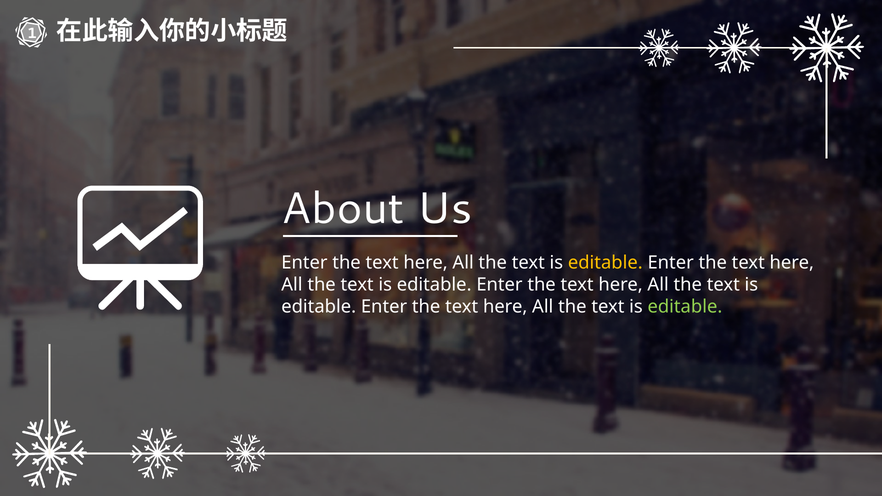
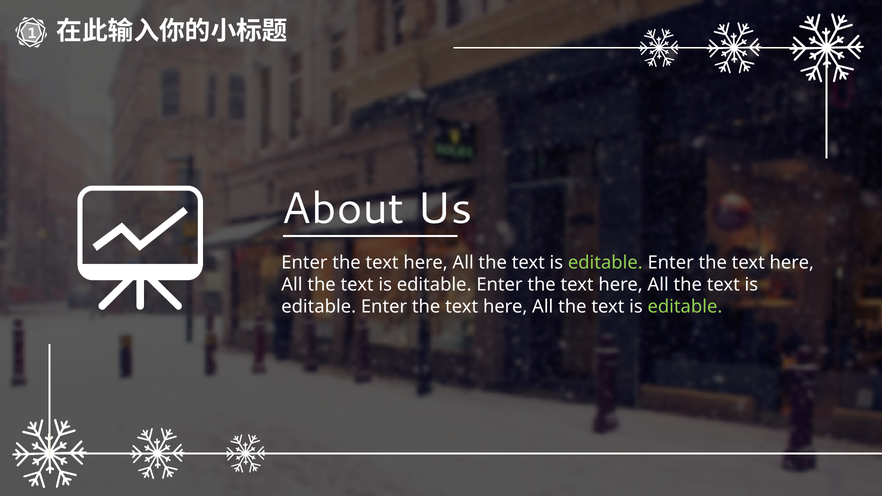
editable colour: yellow -> light green (605, 263)
